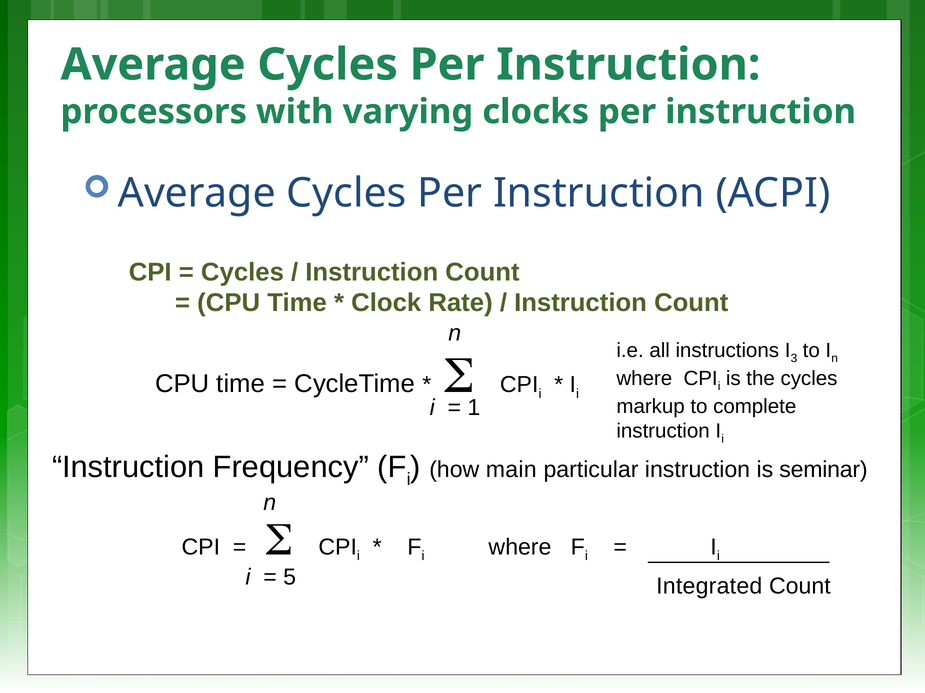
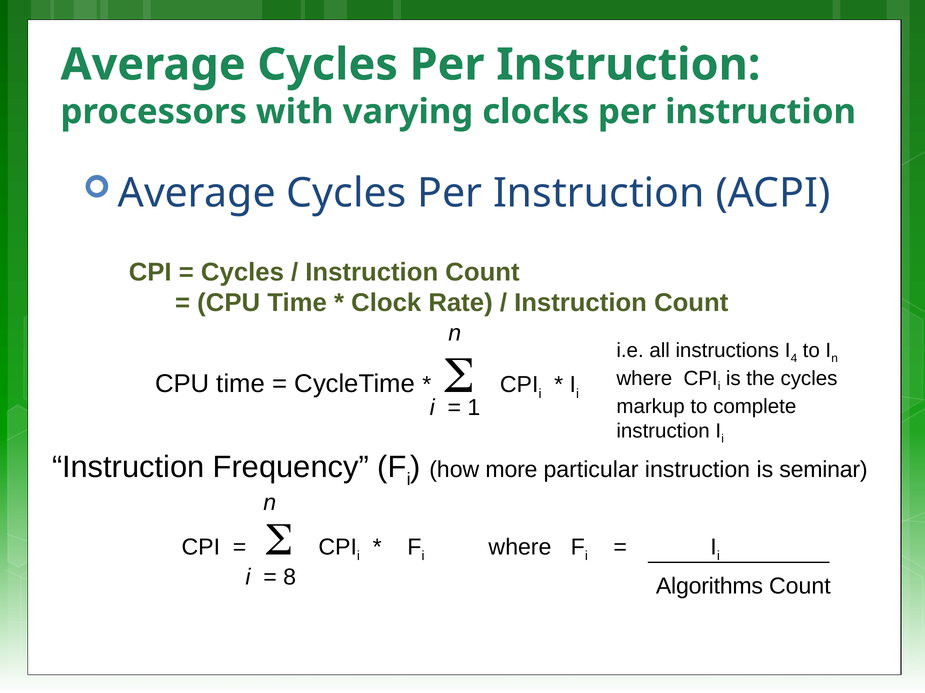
3: 3 -> 4 (794, 359)
main: main -> more (511, 470)
5: 5 -> 8 (290, 578)
Integrated: Integrated -> Algorithms (709, 587)
